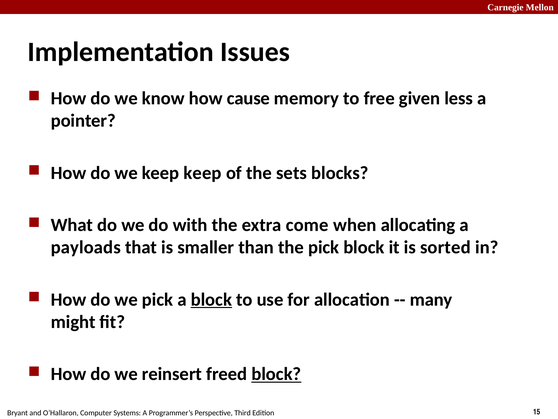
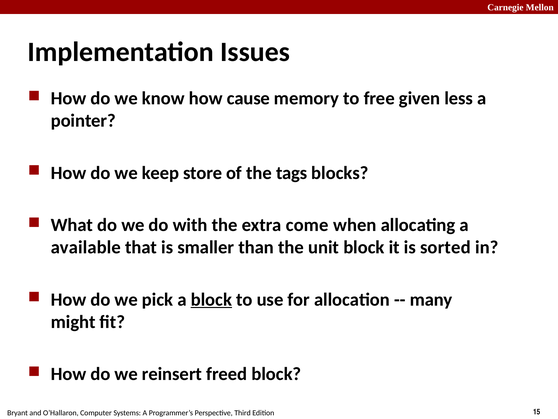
keep keep: keep -> store (203, 173)
sets: sets -> tags (292, 173)
payloads: payloads -> available (86, 247)
the pick: pick -> unit (324, 247)
block underline: present -> none (276, 374)
